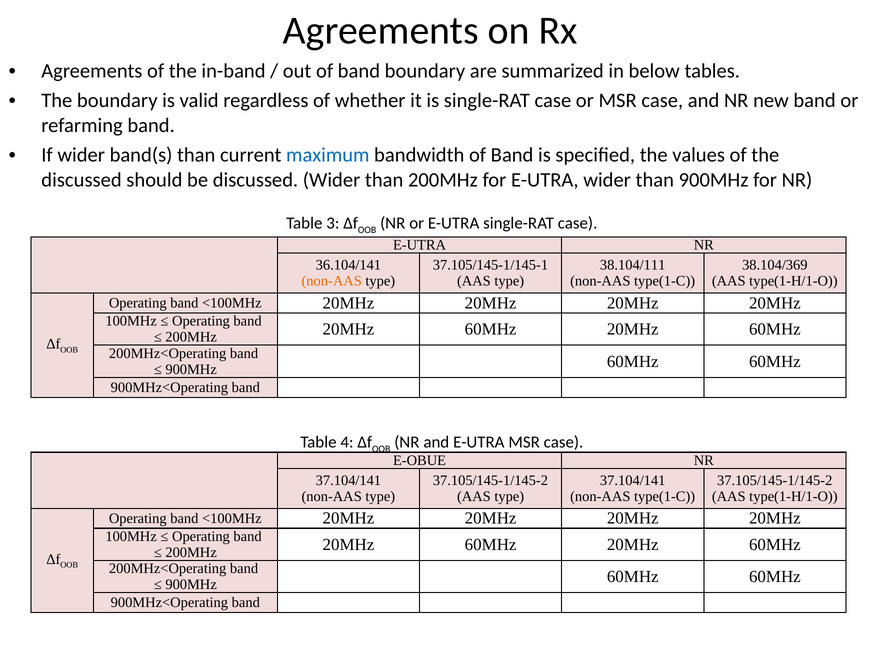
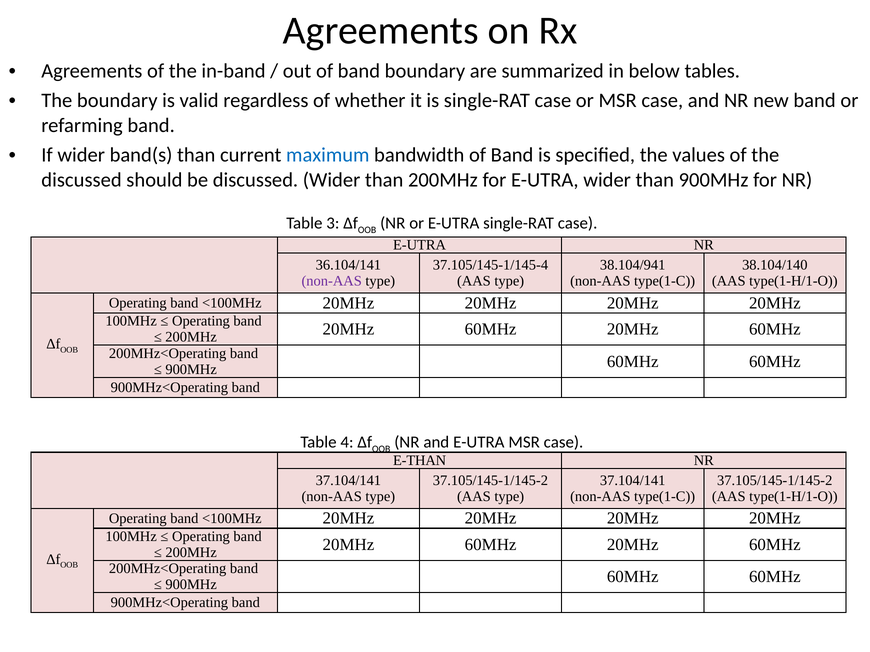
37.105/145-1/145-1: 37.105/145-1/145-1 -> 37.105/145-1/145-4 (490, 265)
38.104/111: 38.104/111 -> 38.104/941 (633, 265)
38.104/369: 38.104/369 -> 38.104/140 (775, 265)
non-AAS colour: orange -> purple (332, 281)
E-OBUE: E-OBUE -> E-THAN (420, 461)
